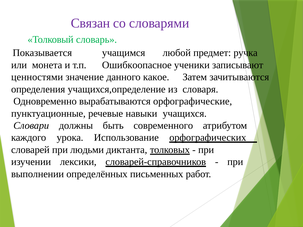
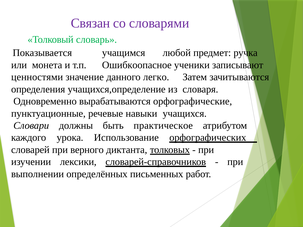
какое: какое -> легко (156, 77)
современного: современного -> практическое (163, 126)
людьми: людьми -> верного (87, 150)
